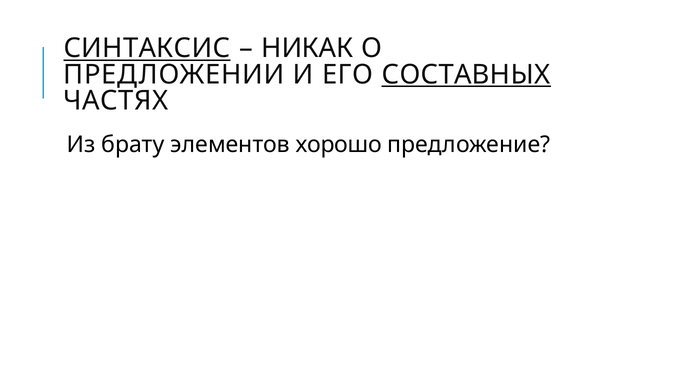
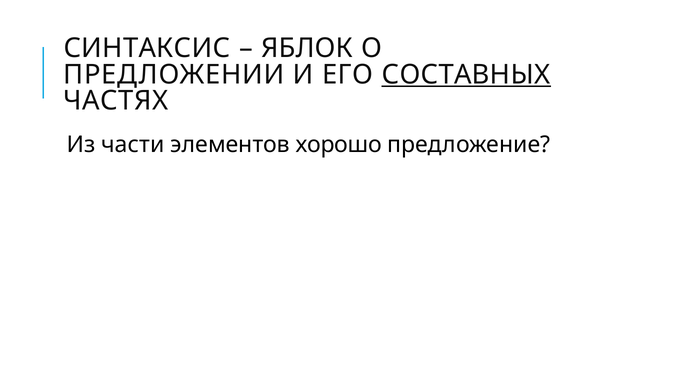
СИНТАКСИС underline: present -> none (147, 48)
НИКАК: НИКАК -> ЯБЛОК (307, 48)
брату: брату -> части (133, 145)
